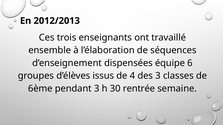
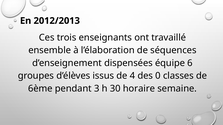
des 3: 3 -> 0 (158, 76)
rentrée: rentrée -> horaire (139, 89)
